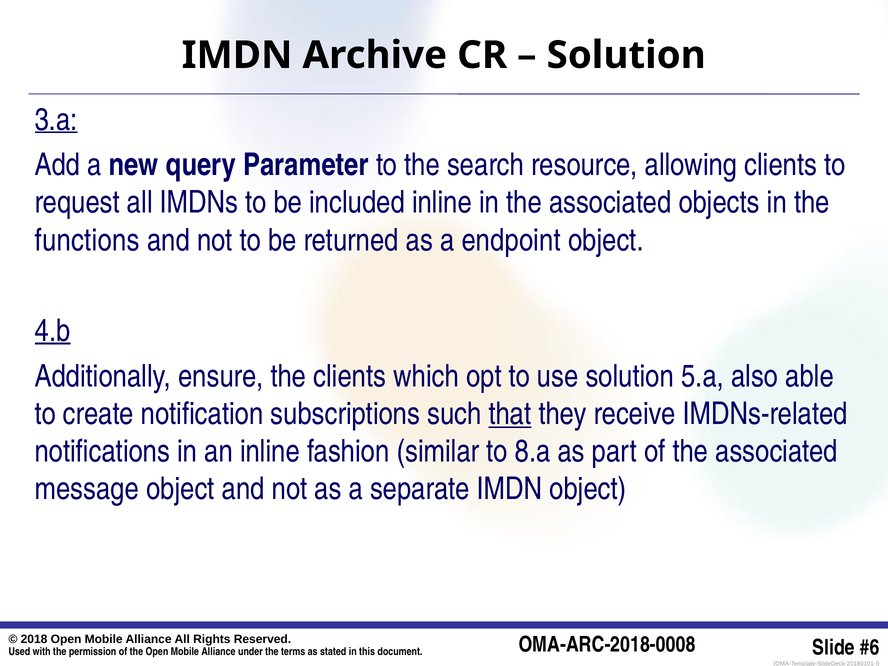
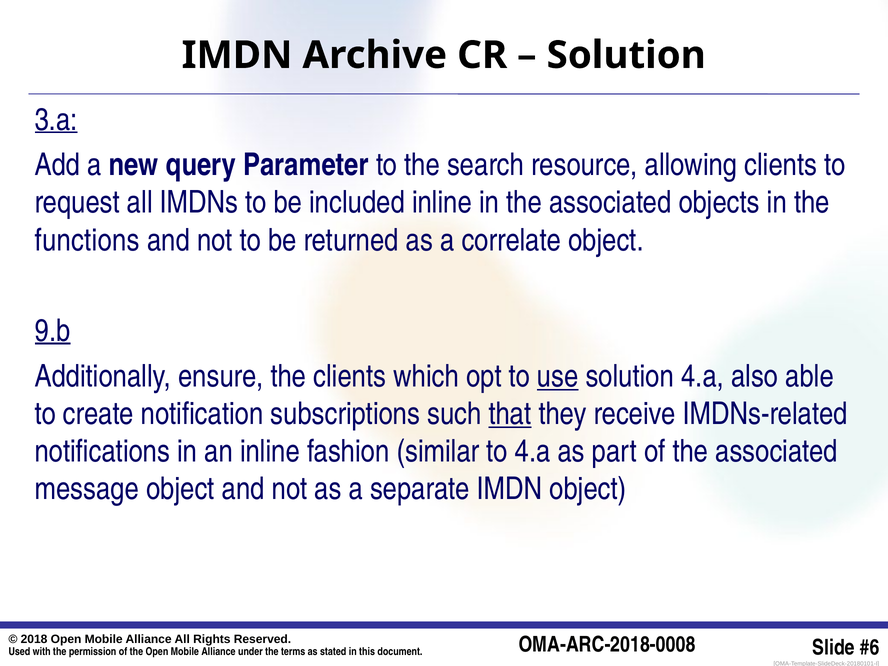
endpoint: endpoint -> correlate (511, 240)
4.b: 4.b -> 9.b (53, 331)
use underline: none -> present (558, 376)
solution 5.a: 5.a -> 4.a (703, 376)
to 8.a: 8.a -> 4.a (533, 451)
